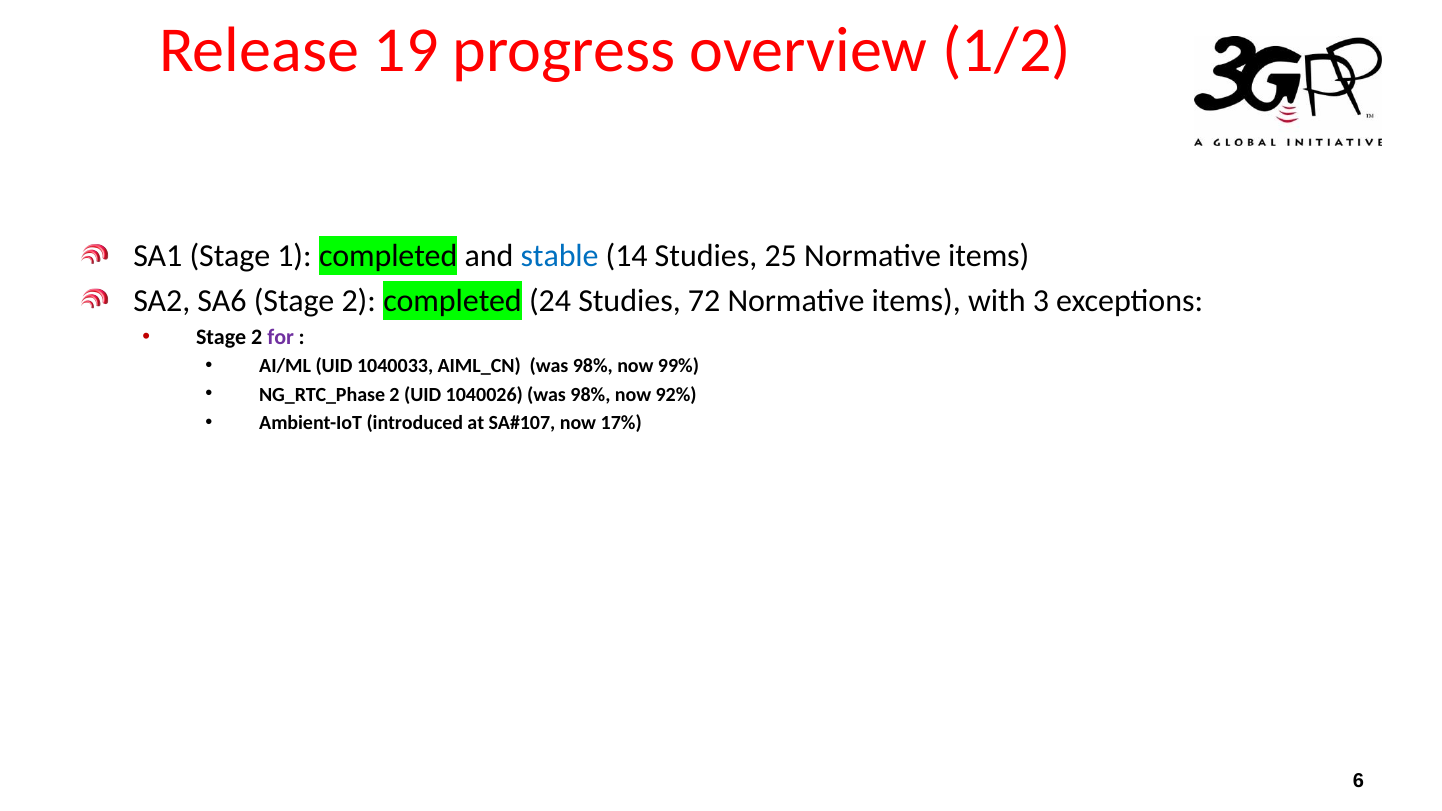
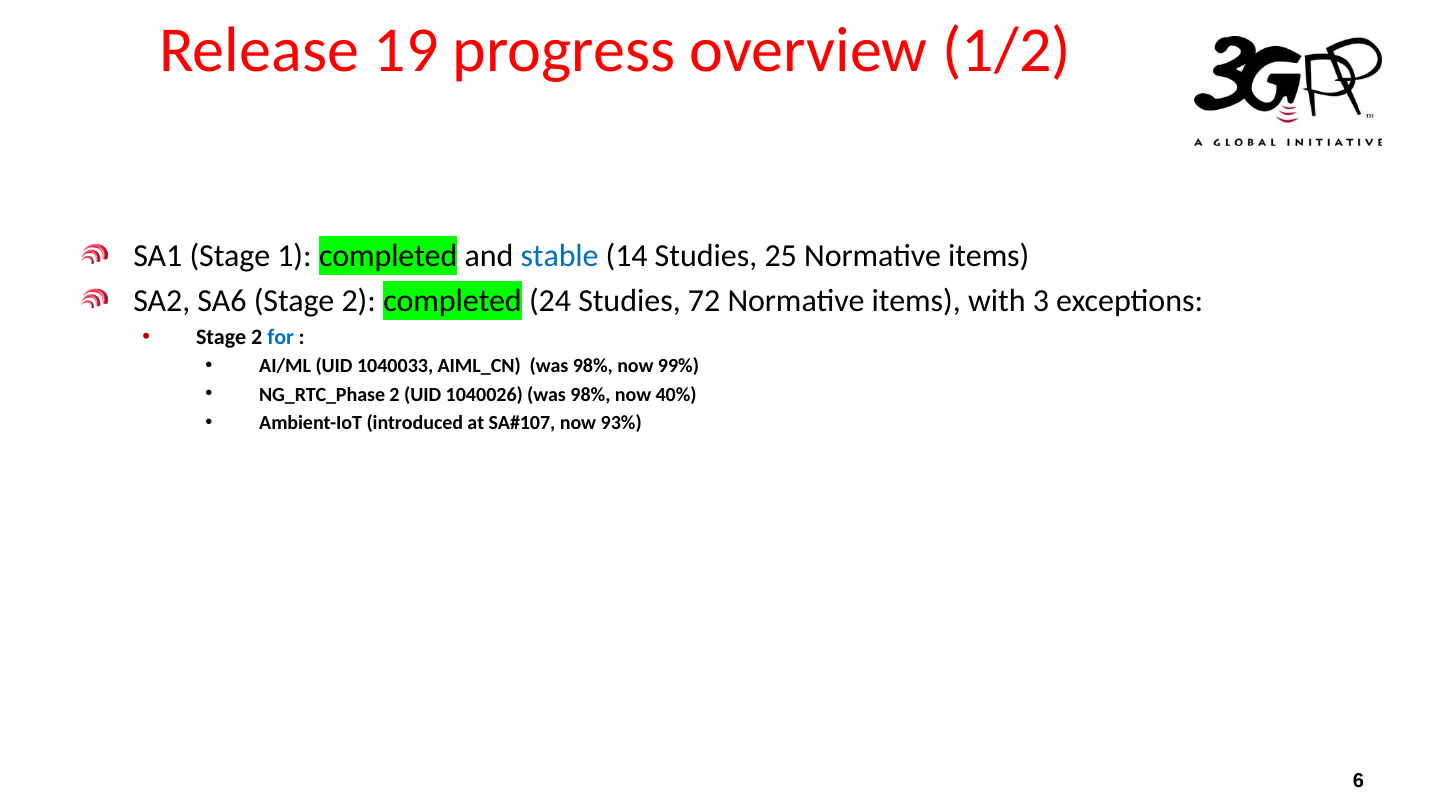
for colour: purple -> blue (281, 337)
92%: 92% -> 40% (676, 395)
17%: 17% -> 93% (621, 423)
